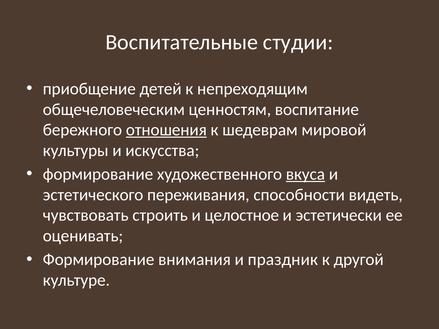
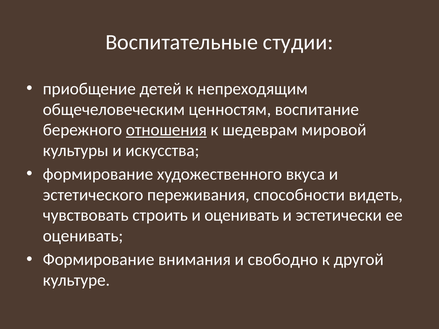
вкуса underline: present -> none (305, 174)
и целостное: целостное -> оценивать (242, 215)
праздник: праздник -> свободно (283, 260)
